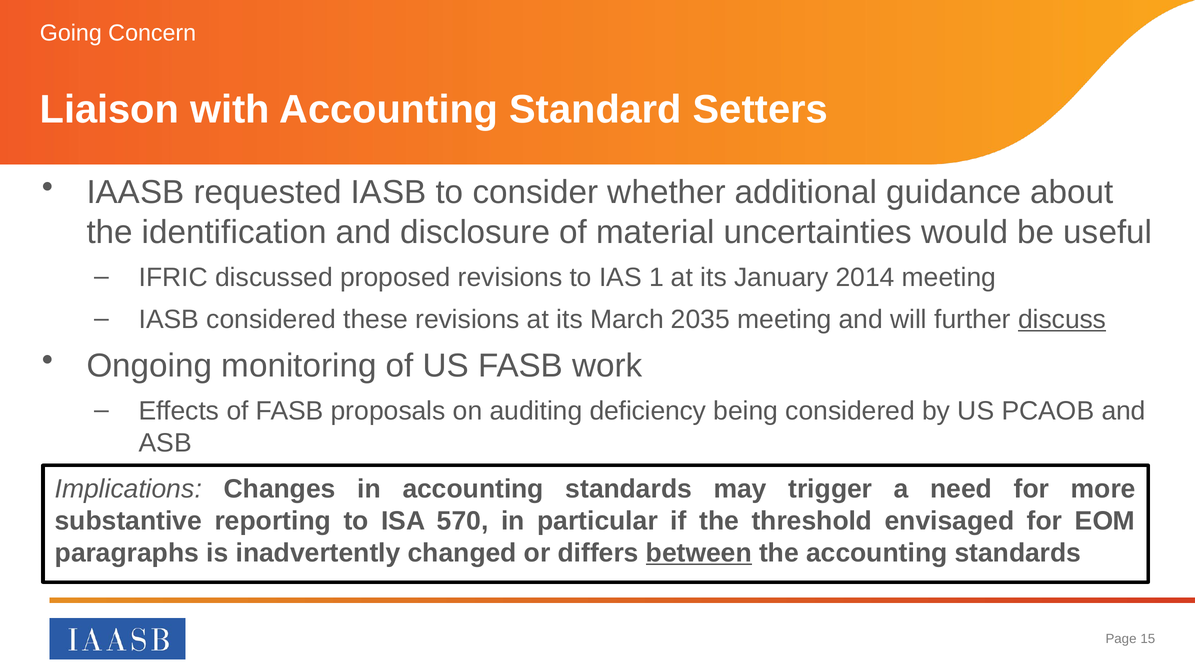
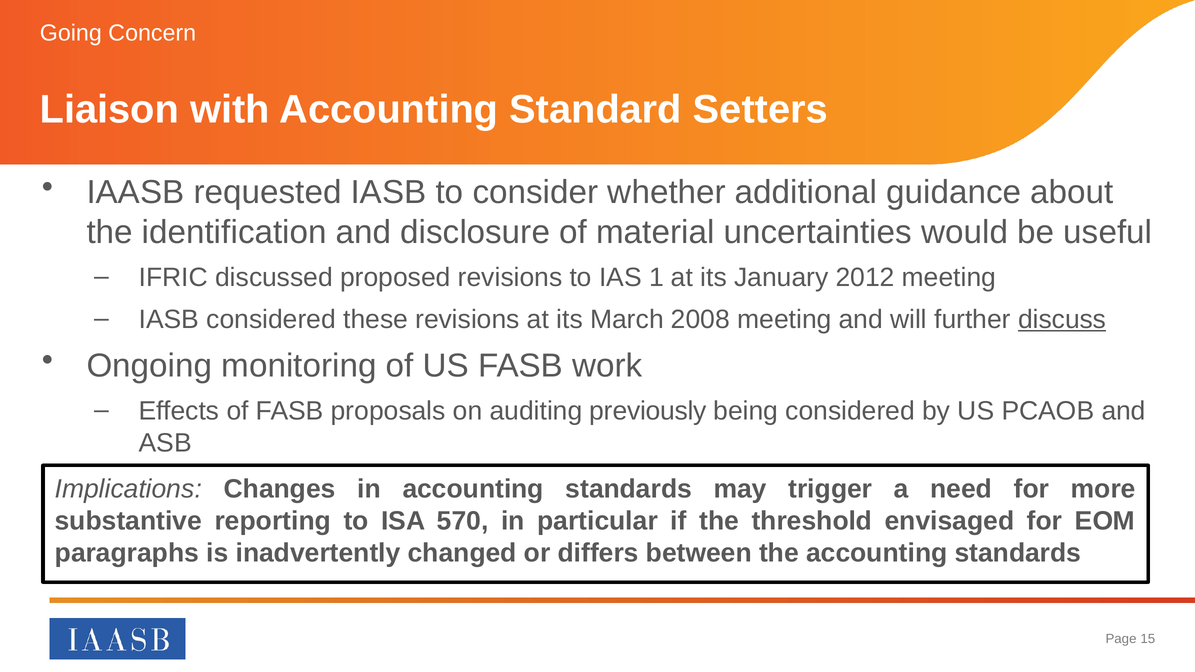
2014: 2014 -> 2012 (865, 278)
2035: 2035 -> 2008 (700, 320)
deficiency: deficiency -> previously (648, 411)
between underline: present -> none (699, 553)
